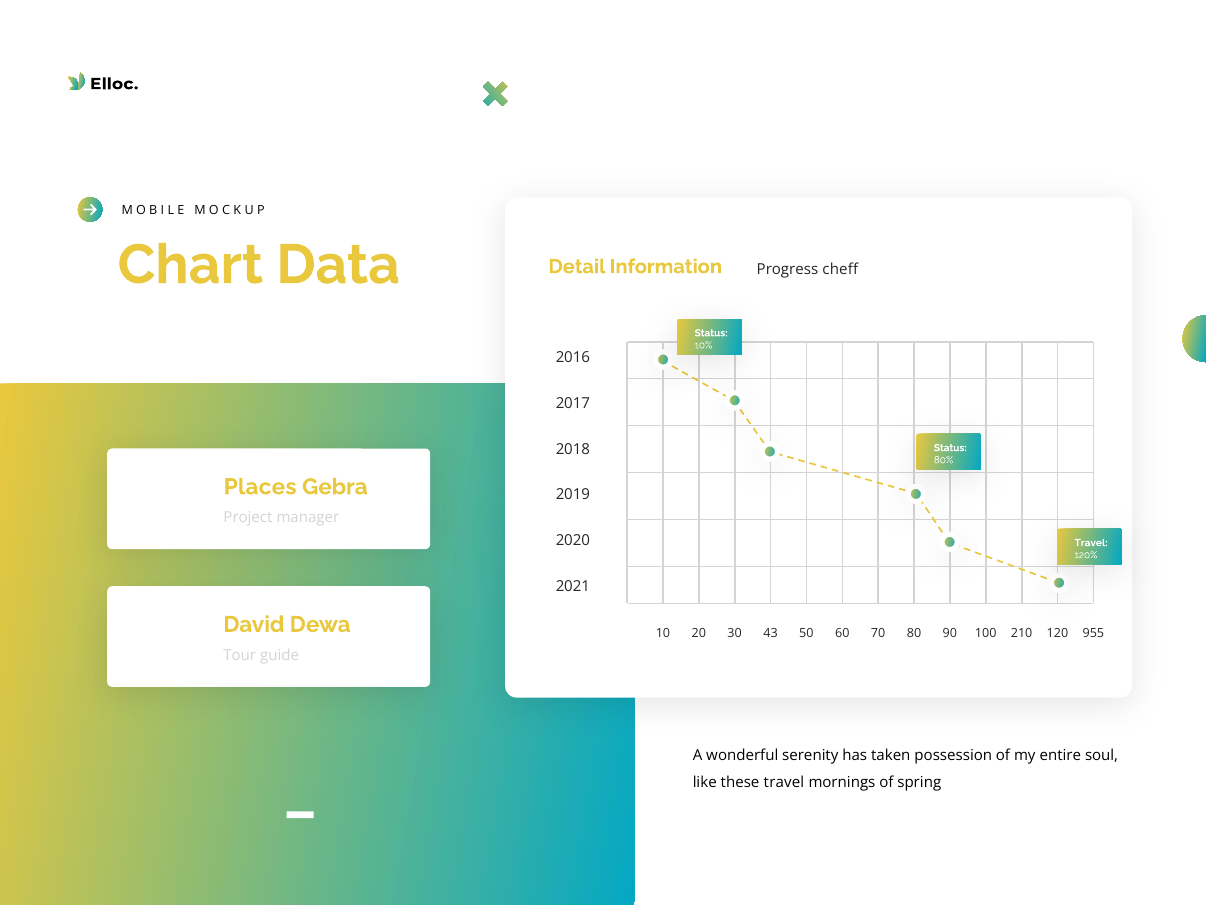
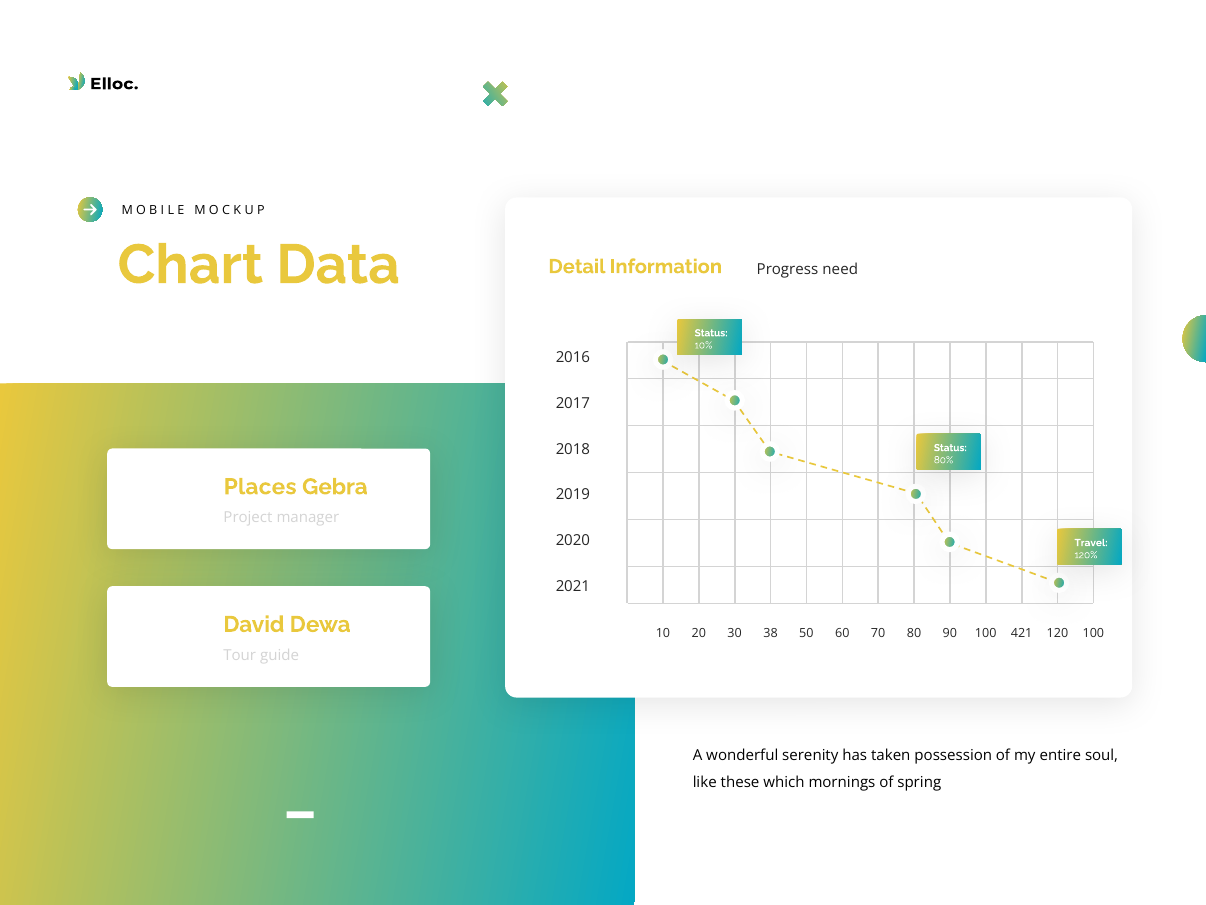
cheff: cheff -> need (840, 269)
43: 43 -> 38 (771, 633)
210: 210 -> 421 (1022, 633)
120 955: 955 -> 100 (1093, 633)
these travel: travel -> which (784, 782)
